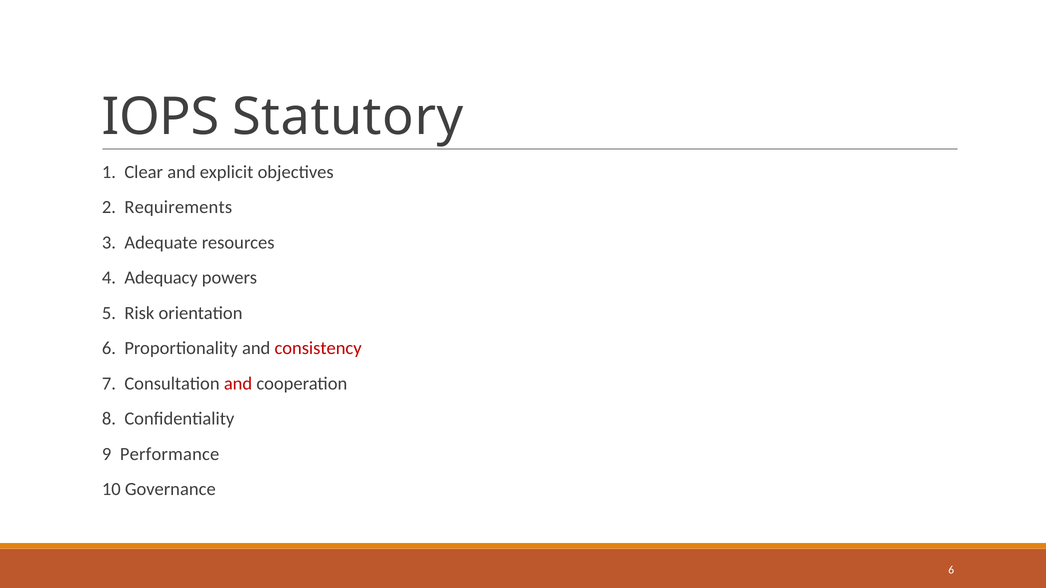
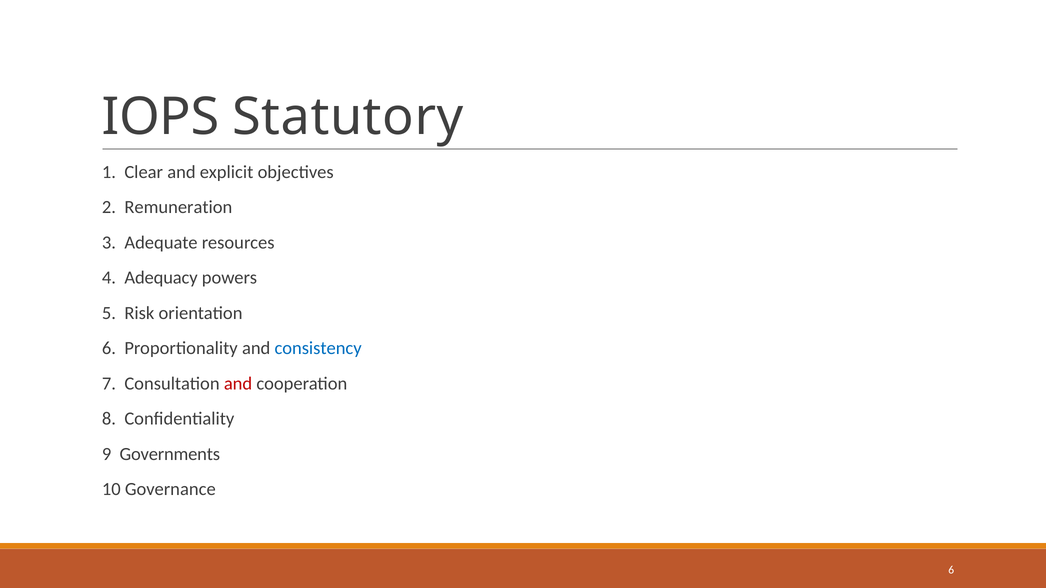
Requirements: Requirements -> Remuneration (178, 207)
consistency colour: red -> blue (318, 349)
Performance: Performance -> Governments (170, 454)
